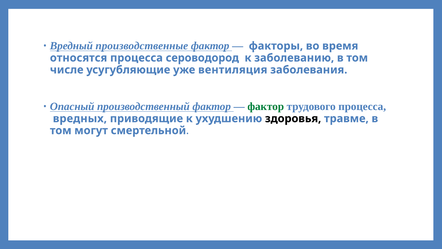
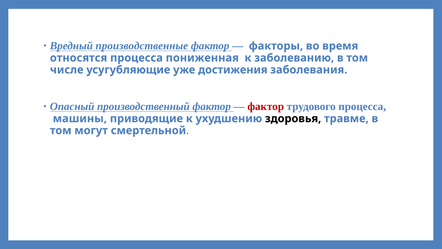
сероводород: сероводород -> пониженная (202, 58)
вентиляция: вентиляция -> достижения (233, 70)
фактор colour: green -> red (266, 106)
вредных: вредных -> машины (80, 118)
